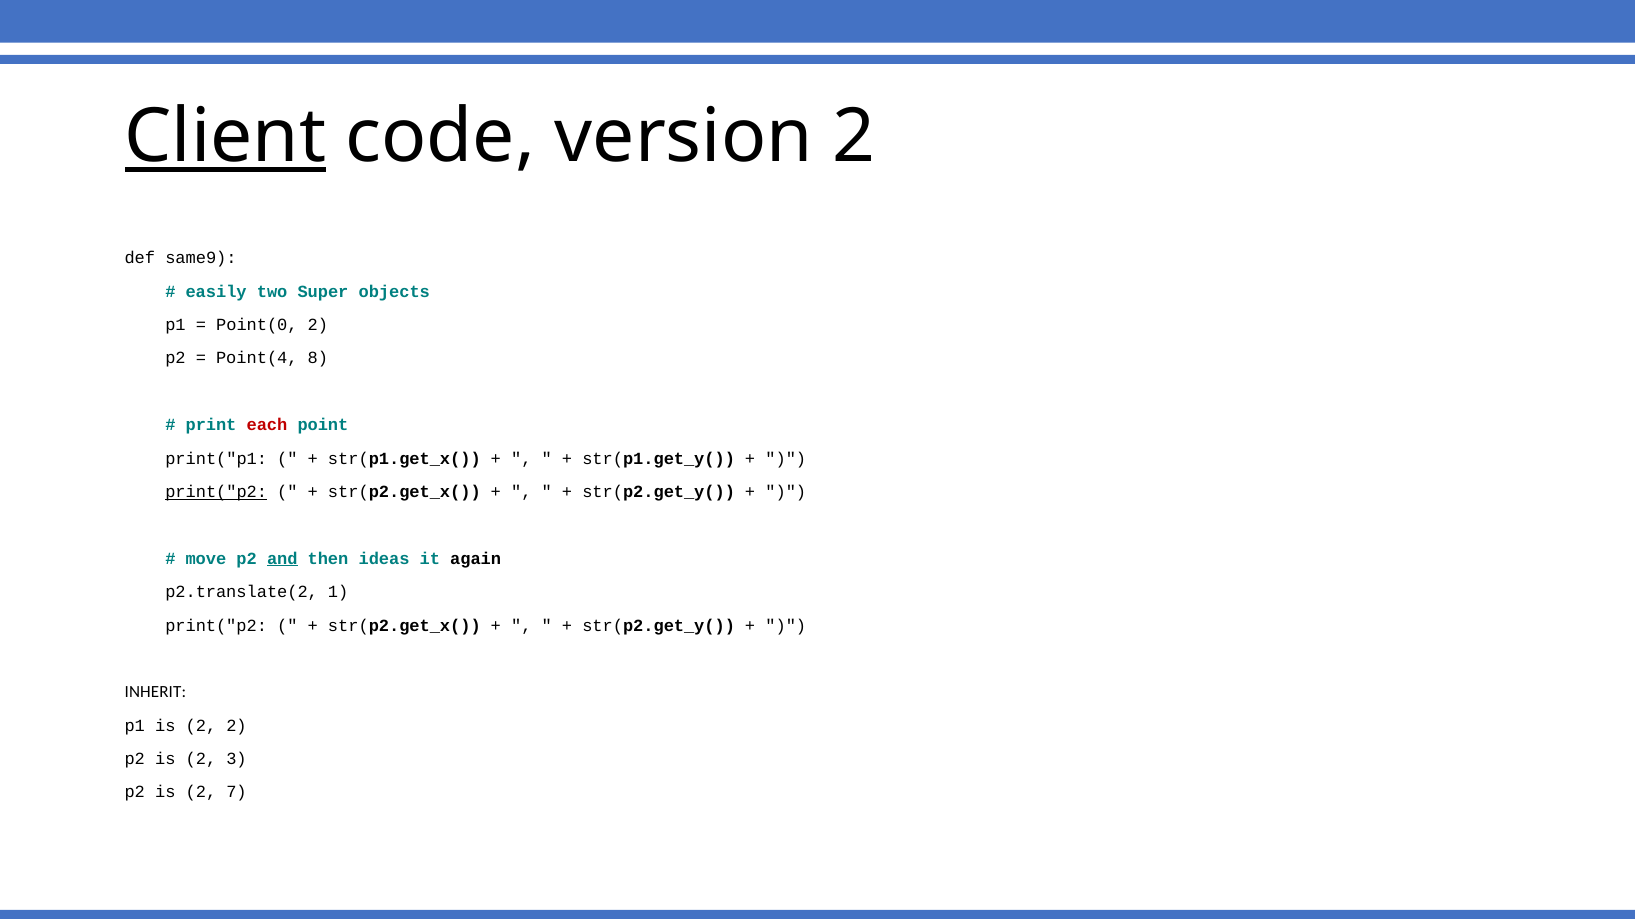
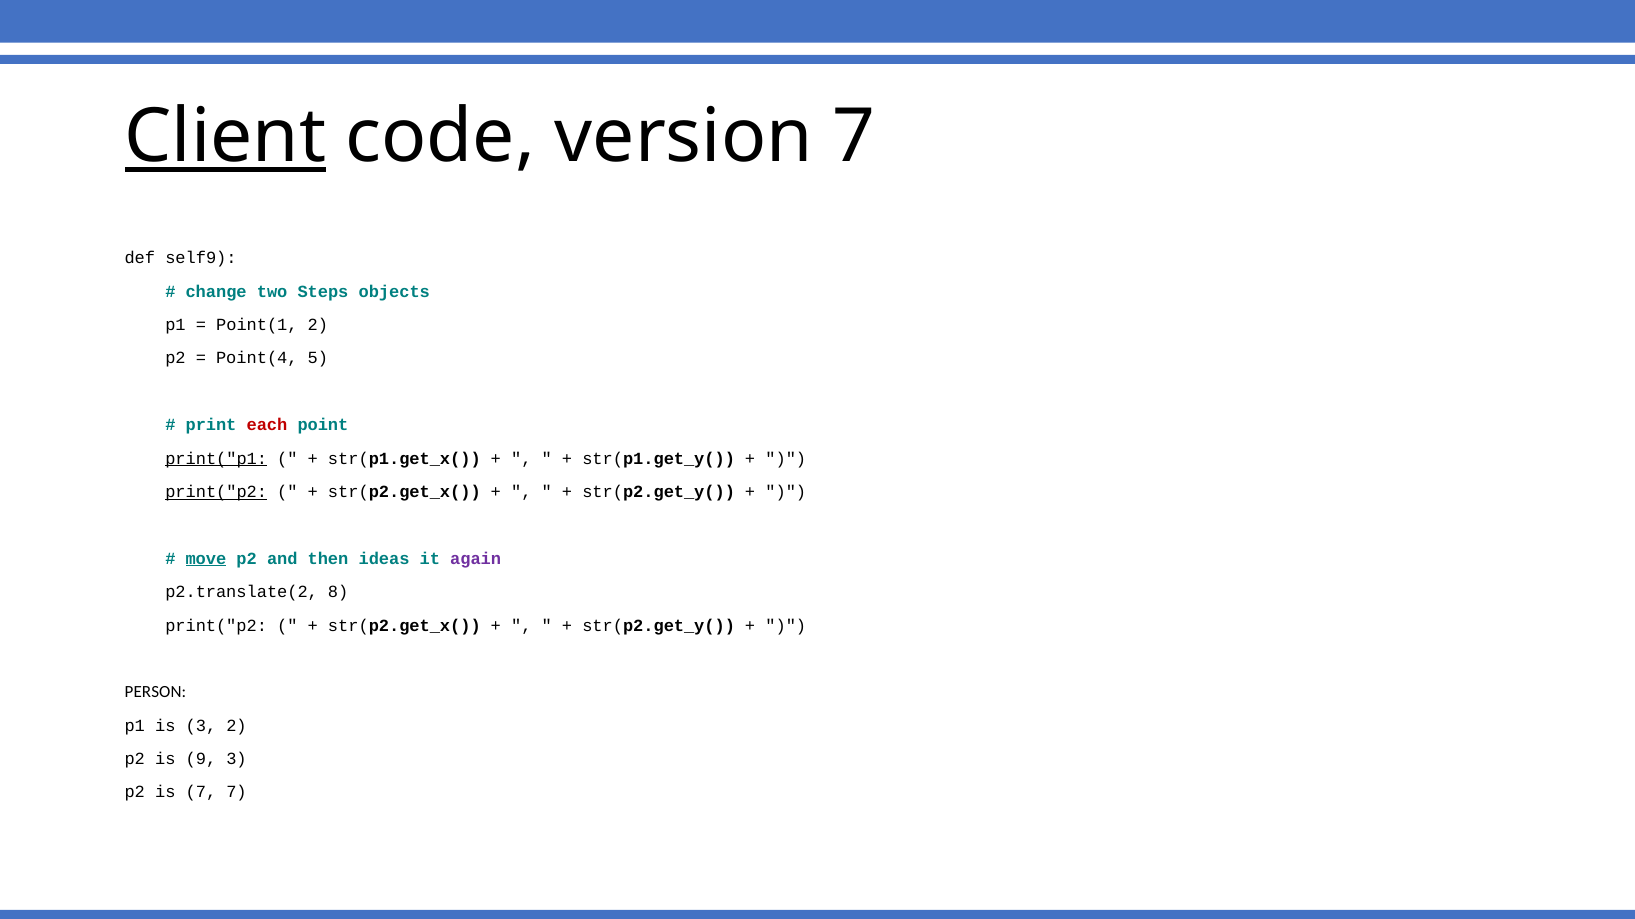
version 2: 2 -> 7 (854, 137)
same9: same9 -> self9 (201, 258)
easily: easily -> change (216, 292)
Super: Super -> Steps (323, 292)
Point(0: Point(0 -> Point(1 (257, 325)
8: 8 -> 5 (318, 359)
print("p1 underline: none -> present (216, 459)
move underline: none -> present (206, 559)
and underline: present -> none (282, 559)
again colour: black -> purple (476, 559)
1: 1 -> 8 (338, 592)
INHERIT: INHERIT -> PERSON (155, 693)
p1 is 2: 2 -> 3 (201, 726)
2: 2 -> 9 (201, 760)
2: 2 -> 7 (201, 793)
